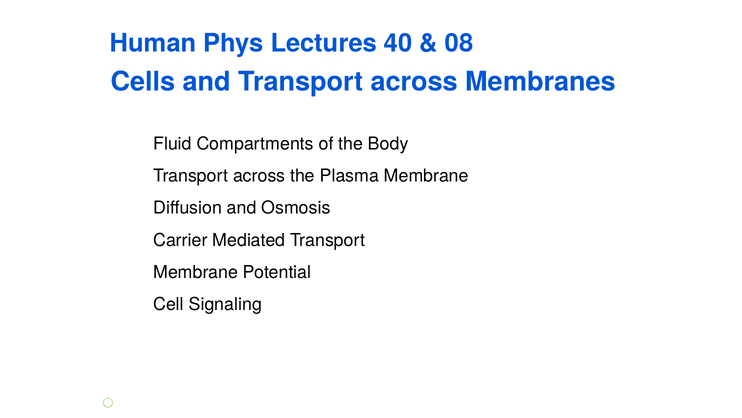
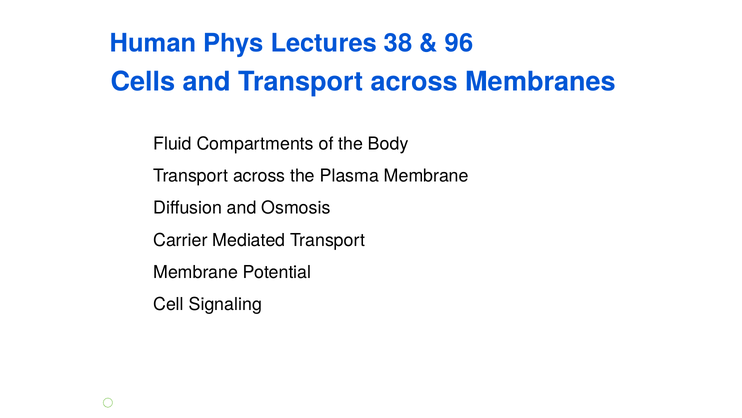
40: 40 -> 38 (398, 43)
08: 08 -> 96 (459, 43)
